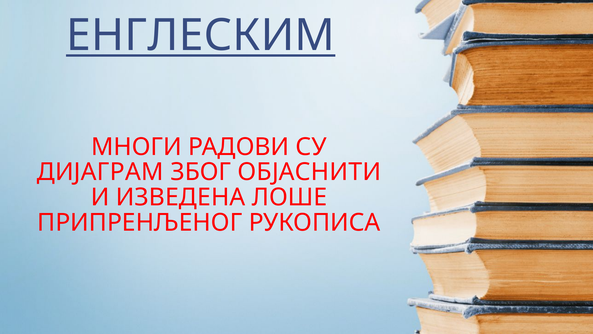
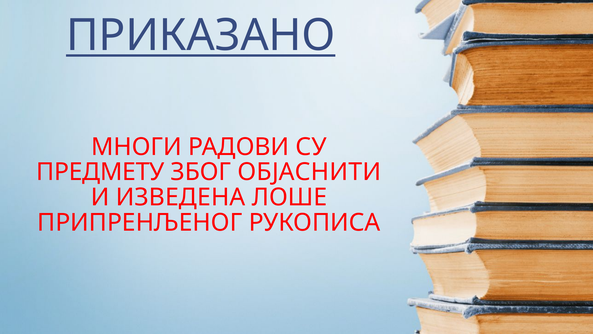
ЕНГЛЕСКИМ: ЕНГЛЕСКИМ -> ПРИКАЗАНО (201, 35)
ДИЈАГРАМ: ДИЈАГРАМ -> ПРЕДМЕТУ (100, 172)
